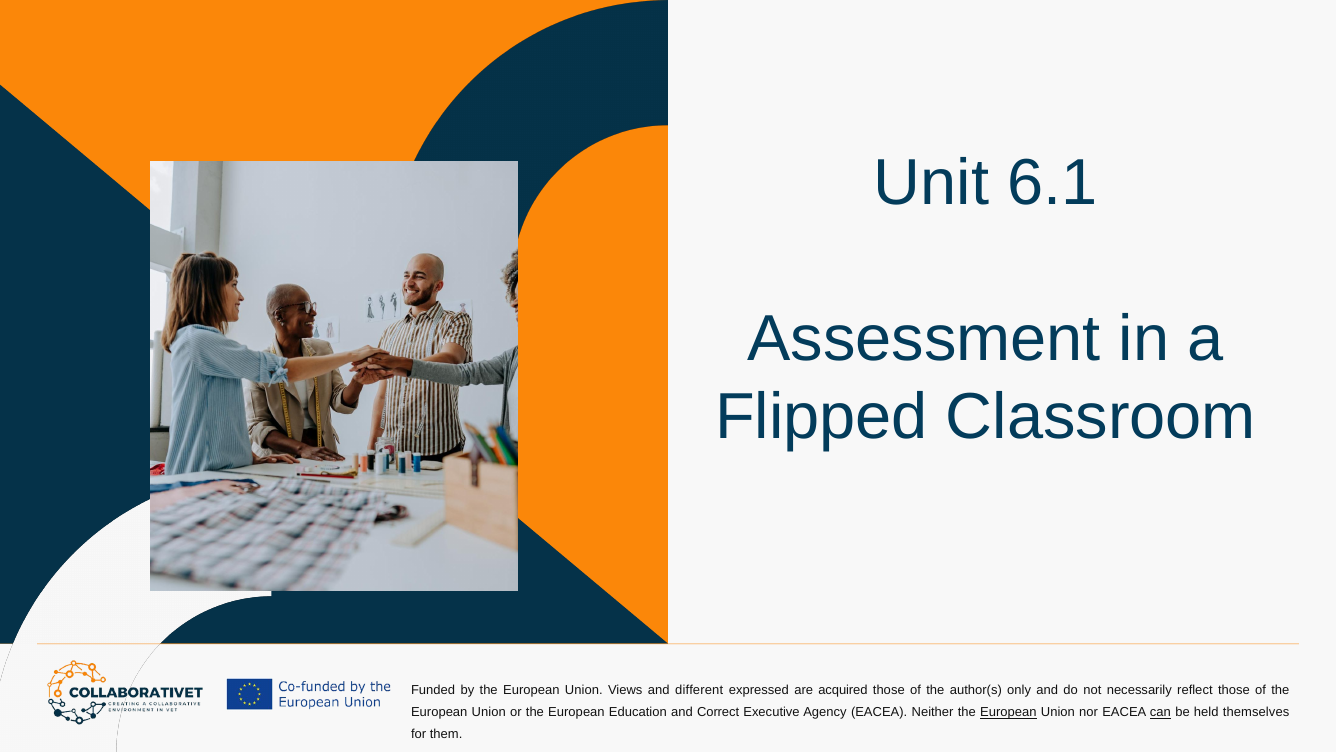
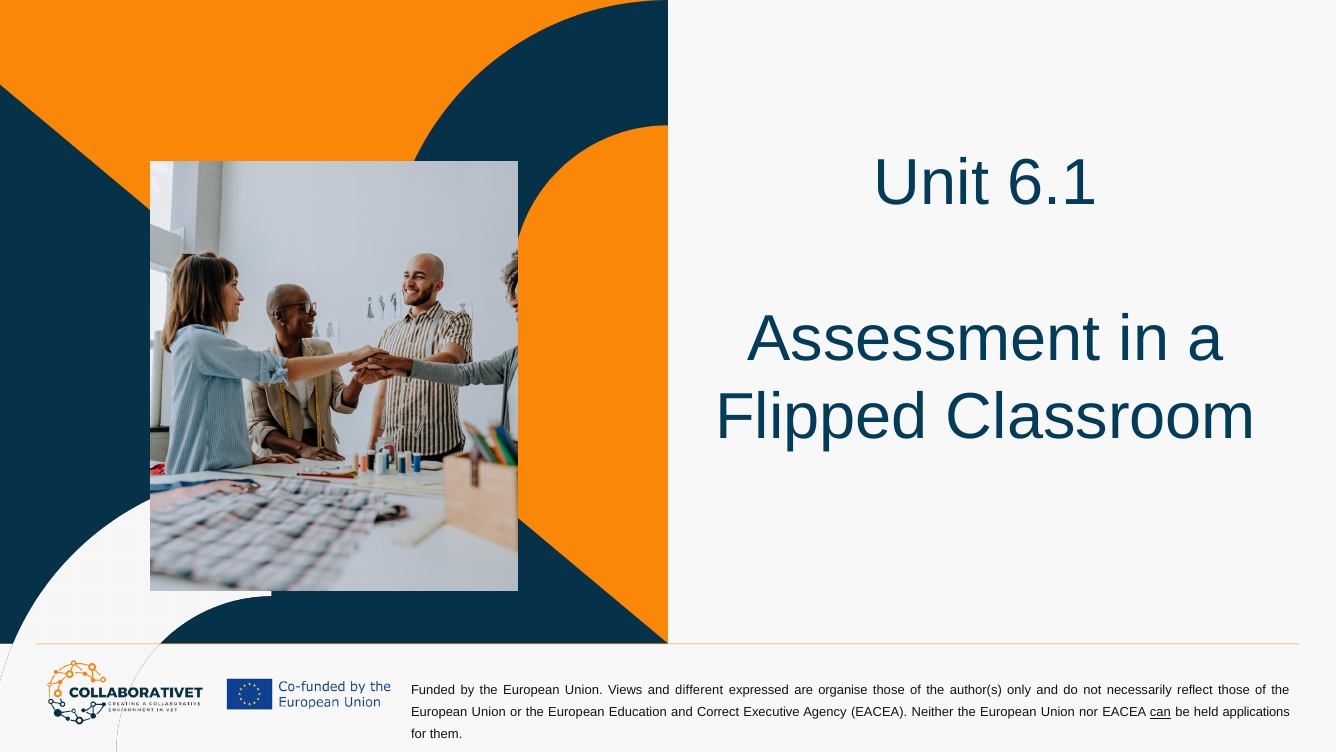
acquired: acquired -> organise (843, 690)
European underline: present -> none (1008, 712)
themselves: themselves -> applications (1256, 712)
